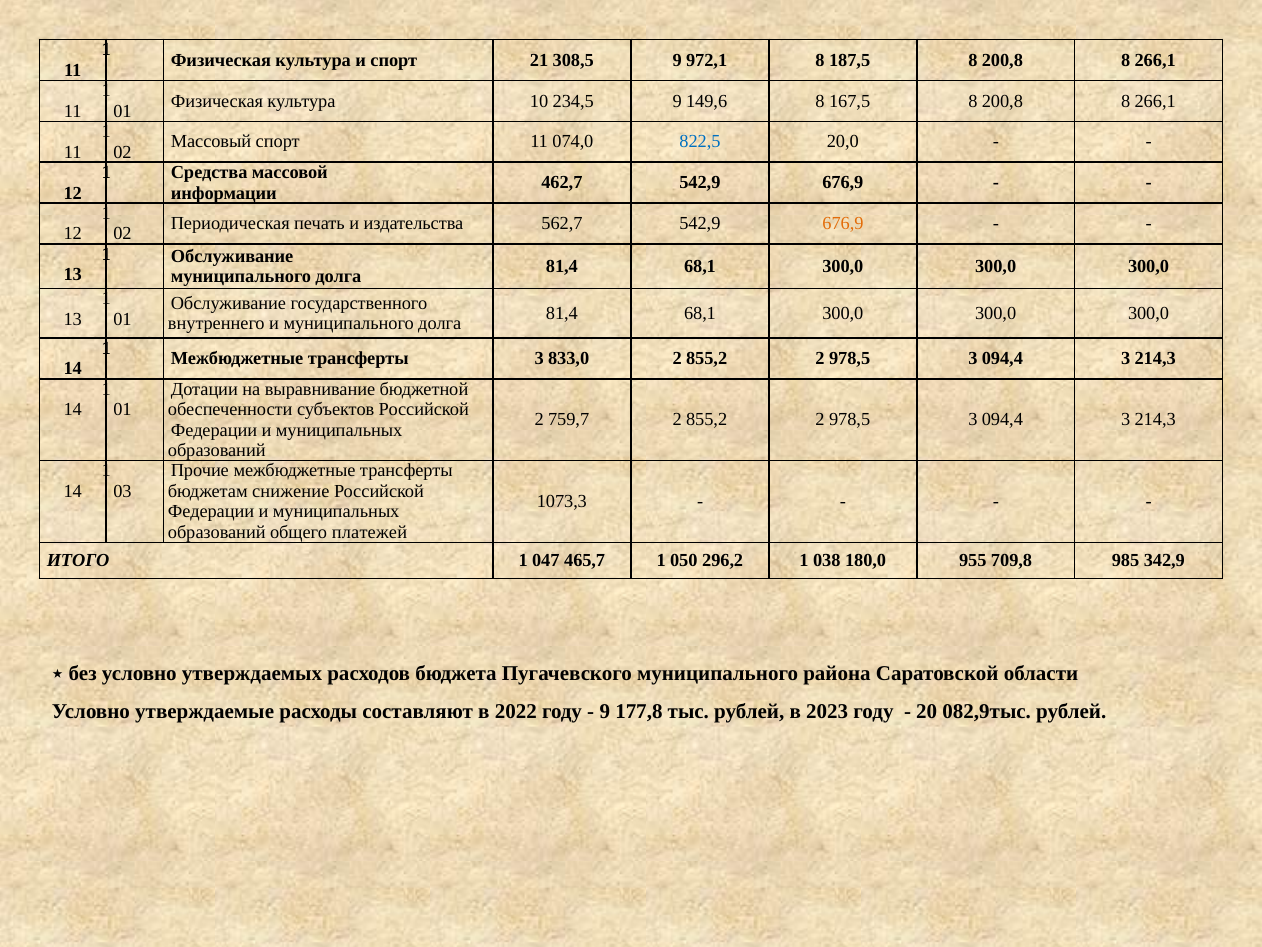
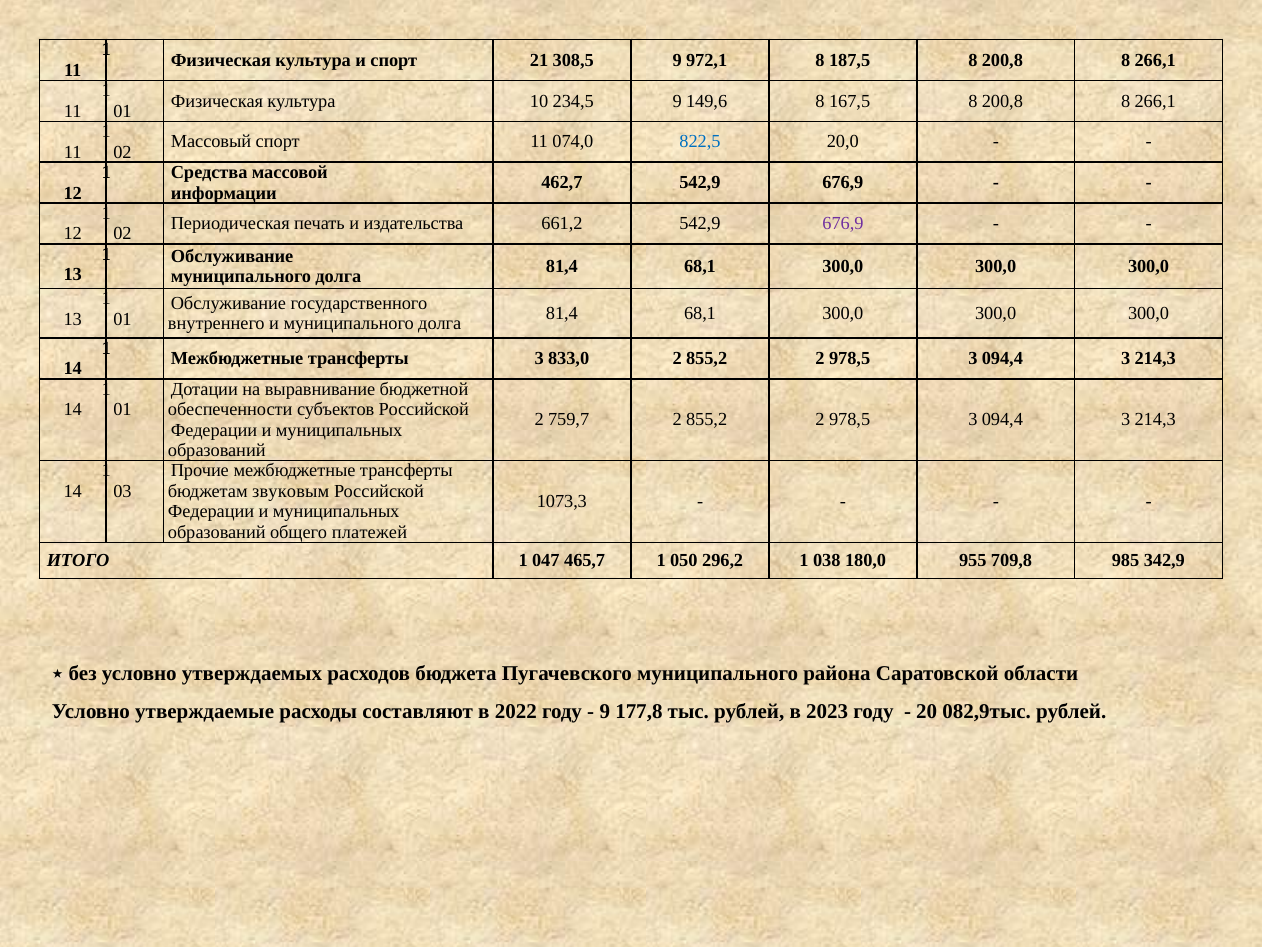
562,7: 562,7 -> 661,2 (562, 224)
676,9 colour: orange -> purple (843, 224)
снижение: снижение -> звуковым (291, 491)
